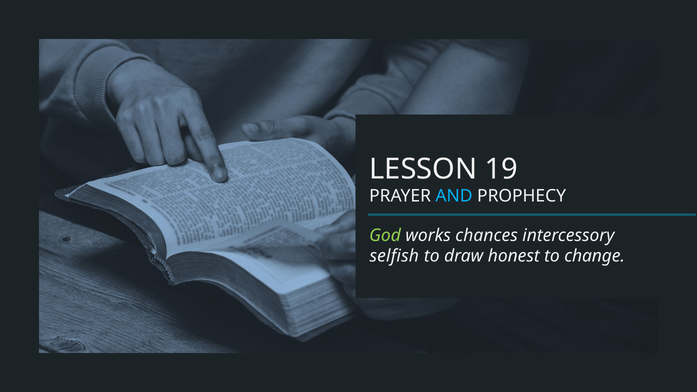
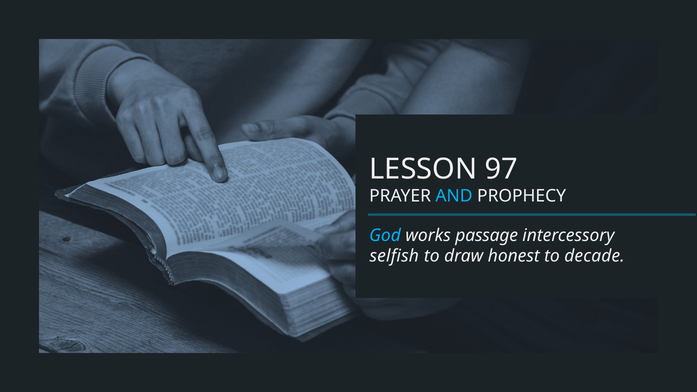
19: 19 -> 97 (501, 169)
God colour: light green -> light blue (385, 235)
chances: chances -> passage (487, 235)
change: change -> decade (595, 256)
